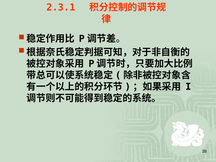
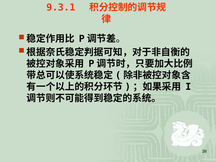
2.3.1: 2.3.1 -> 9.3.1 (61, 7)
